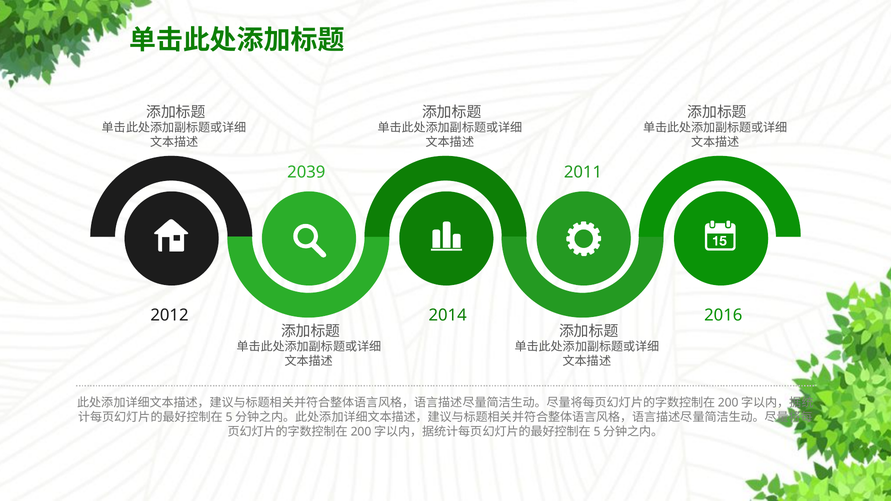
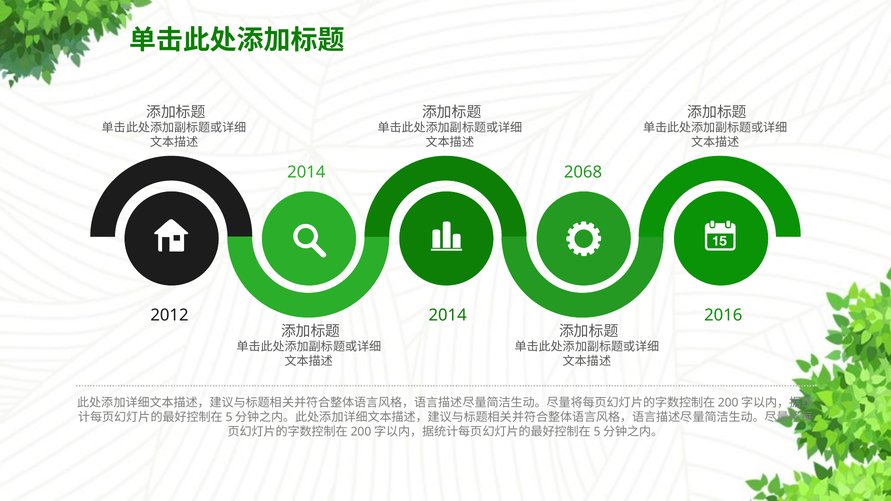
2039: 2039 -> 2014 (306, 173)
2011: 2011 -> 2068 (583, 173)
